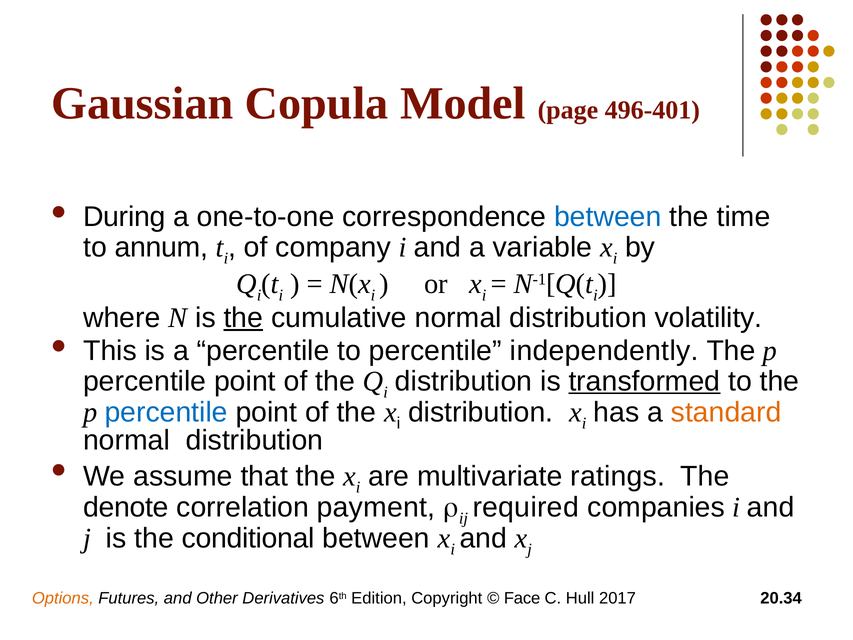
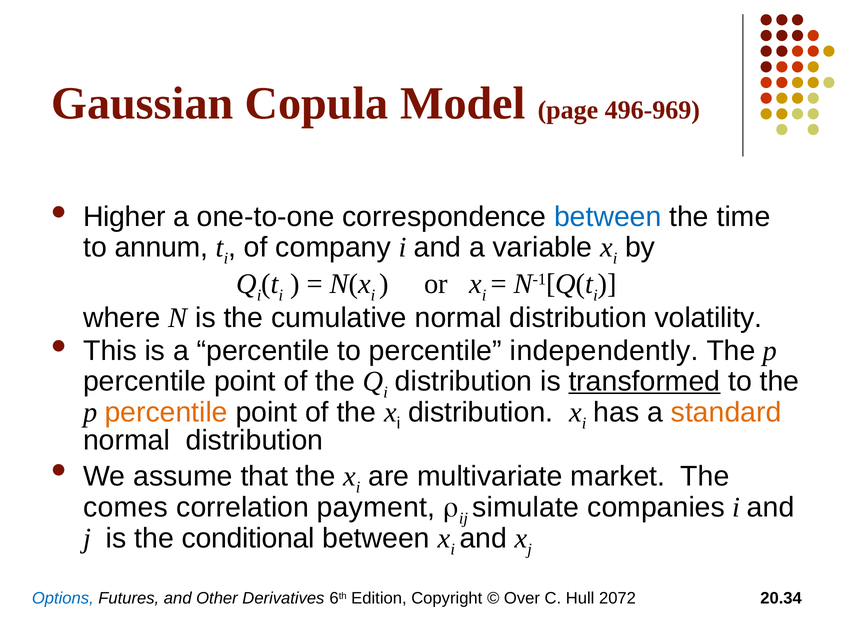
496-401: 496-401 -> 496-969 (652, 110)
During: During -> Higher (124, 217)
the underline: present -> none (243, 318)
percentile colour: blue -> orange (166, 412)
ratings: ratings -> market (618, 476)
denote: denote -> comes (126, 507)
required: required -> simulate (526, 507)
Options colour: orange -> blue (63, 598)
Face: Face -> Over (522, 598)
2017: 2017 -> 2072 (617, 598)
